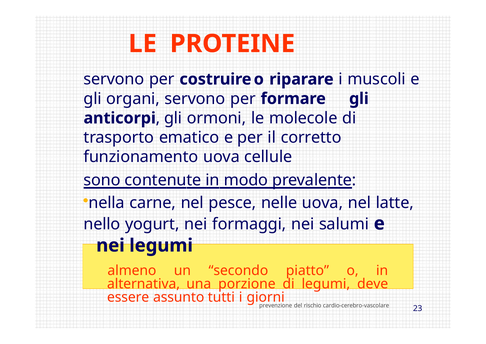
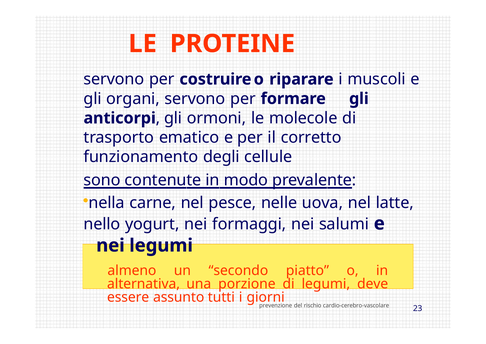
funzionamento uova: uova -> degli (221, 157)
